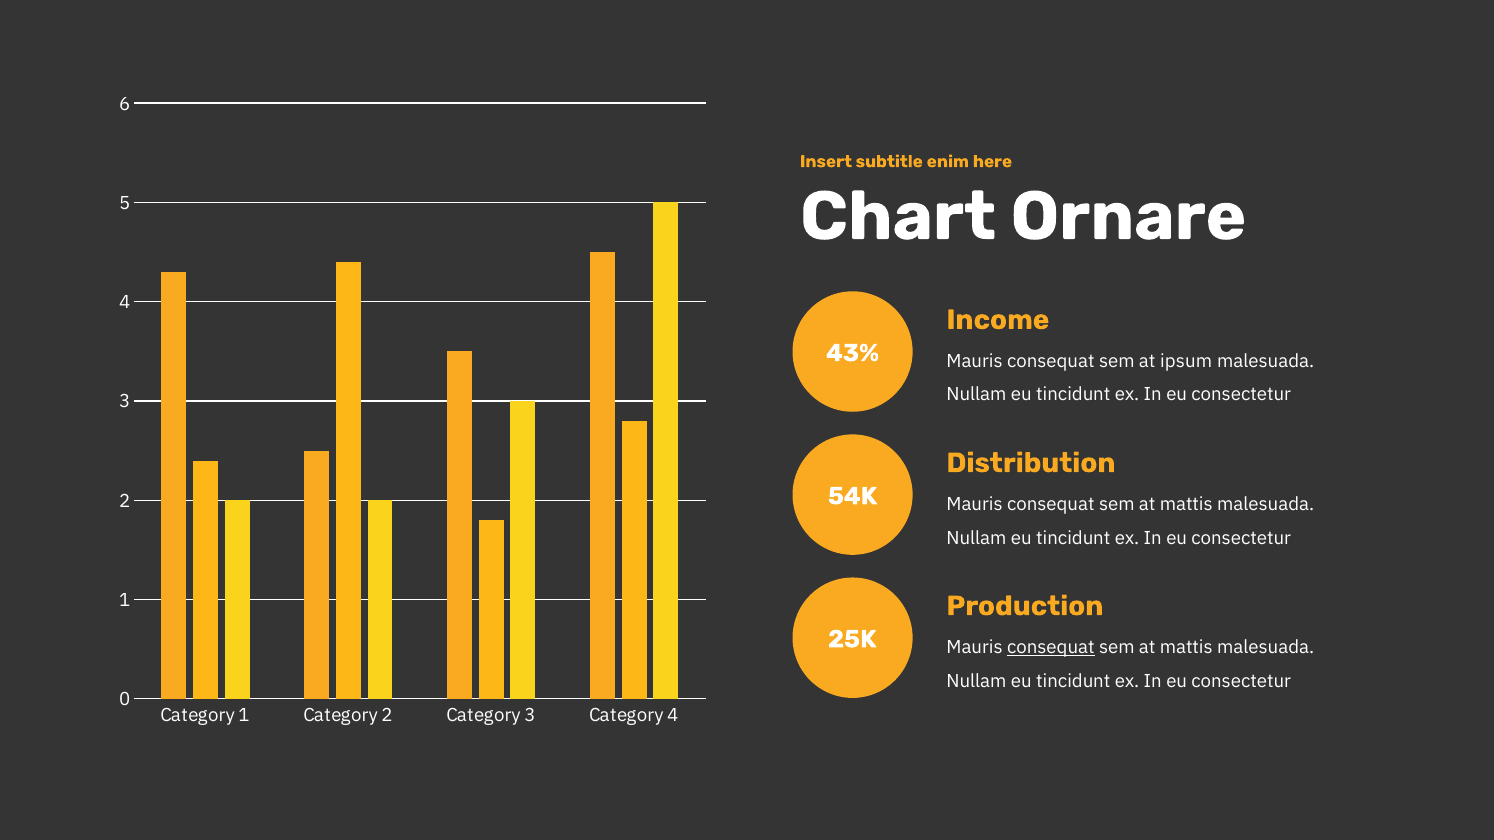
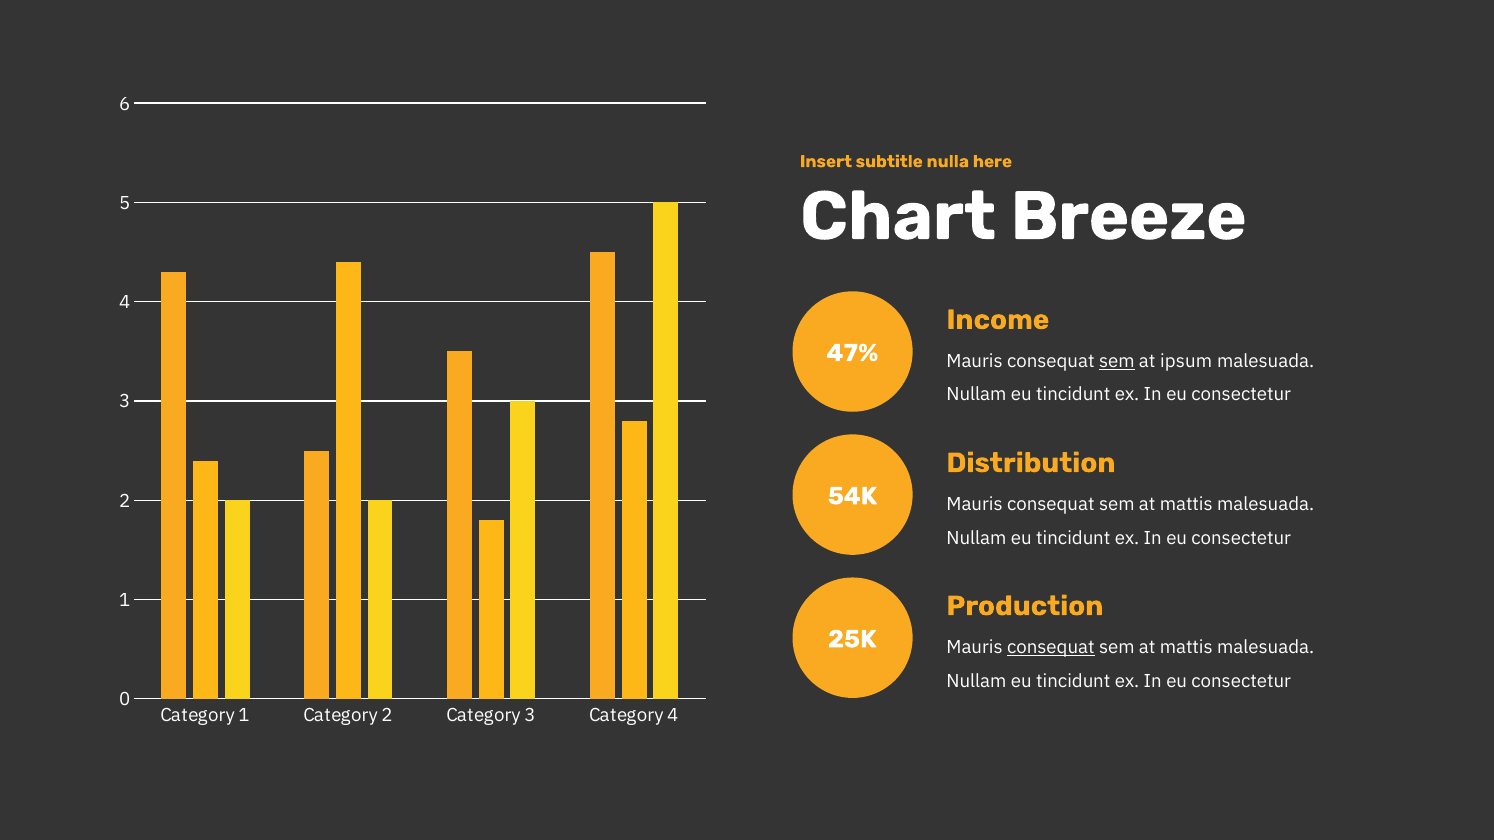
enim: enim -> nulla (948, 162)
Ornare: Ornare -> Breeze (1129, 217)
43%: 43% -> 47% (852, 353)
sem underline: none -> present (1117, 361)
